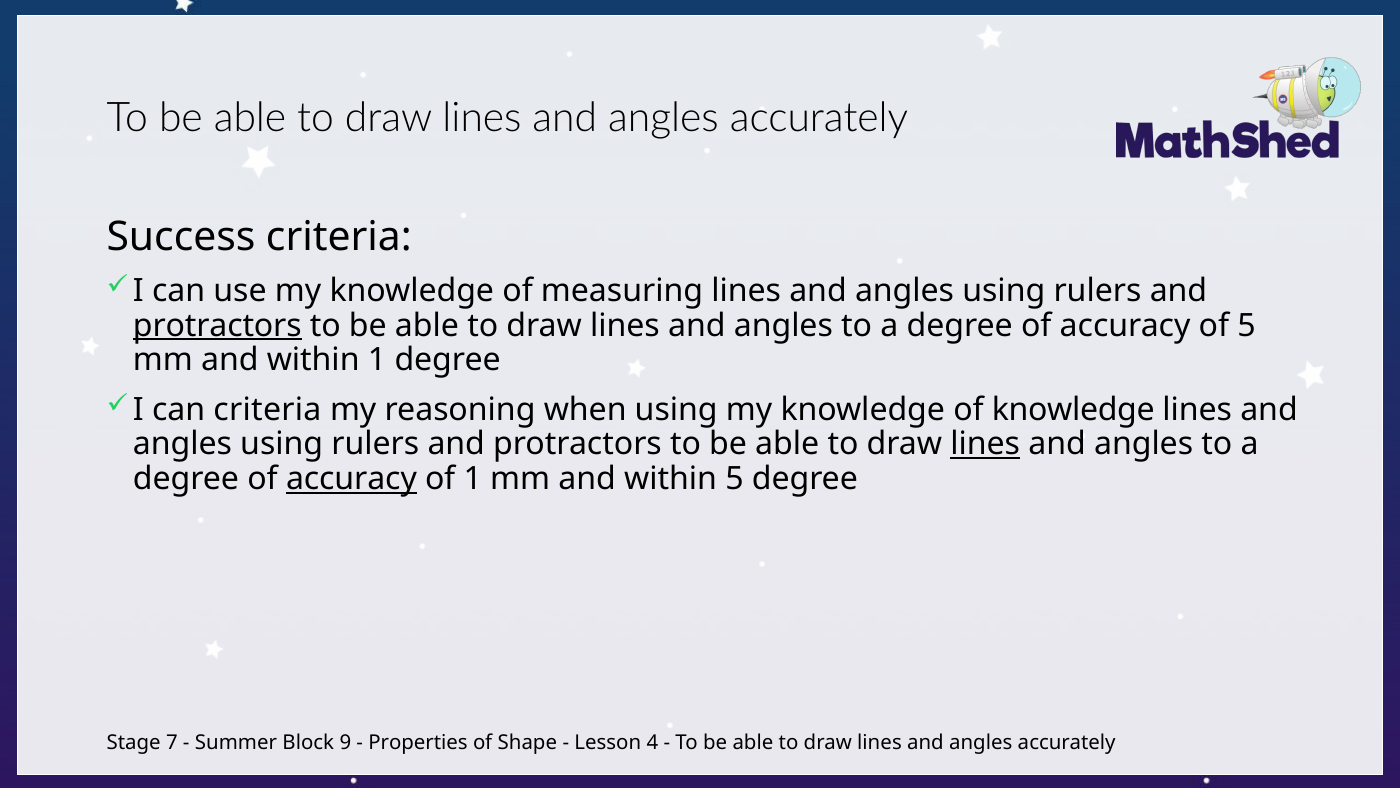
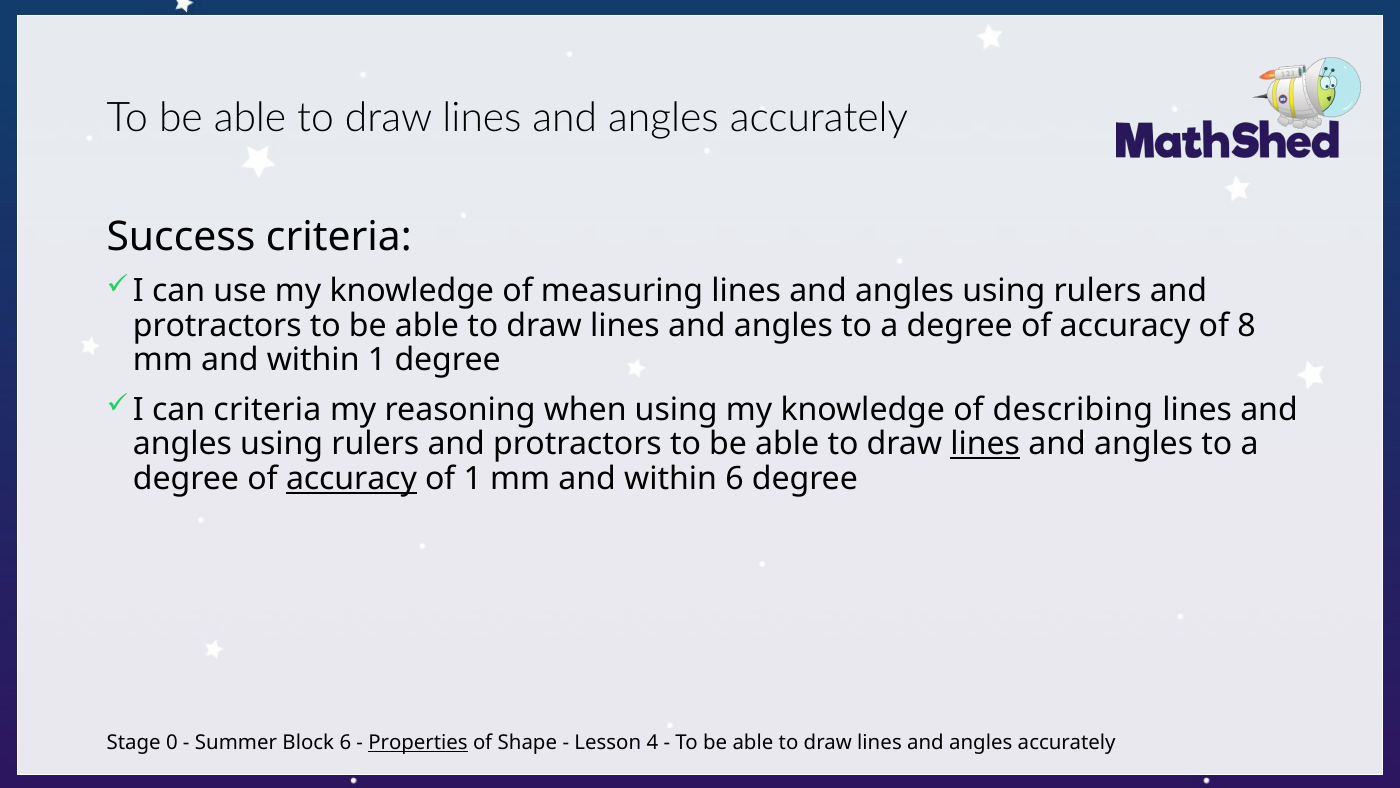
protractors underline: present -> none (217, 325)
of 5: 5 -> 8 (1246, 325)
of knowledge: knowledge -> describing (1073, 409)
within 5: 5 -> 6 (734, 478)
7: 7 -> 0 (172, 742)
Block 9: 9 -> 6 (345, 742)
Properties underline: none -> present (418, 742)
